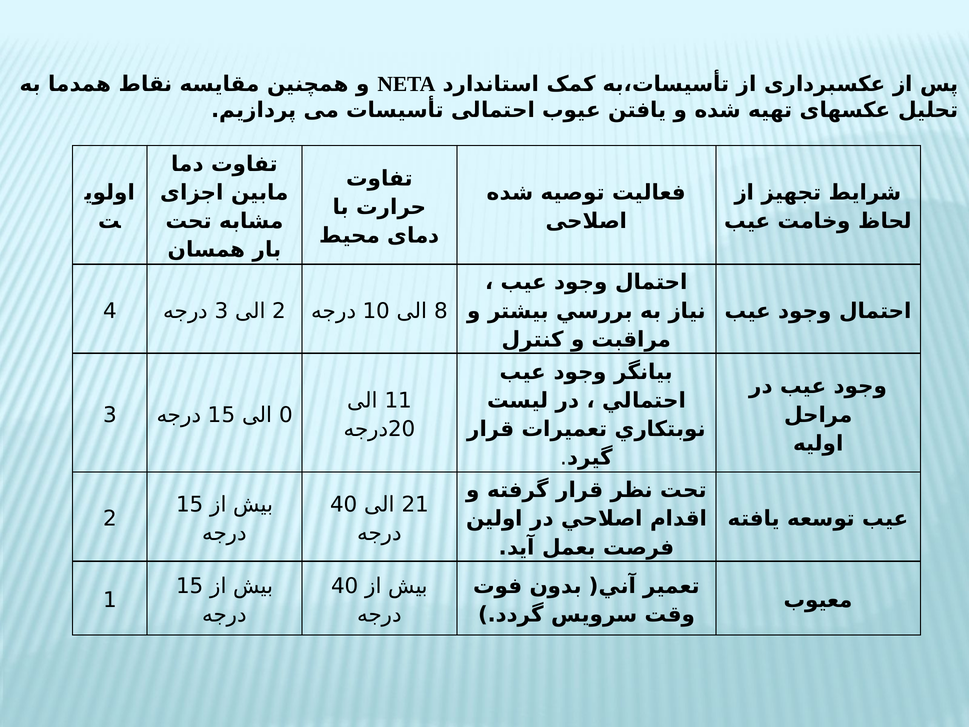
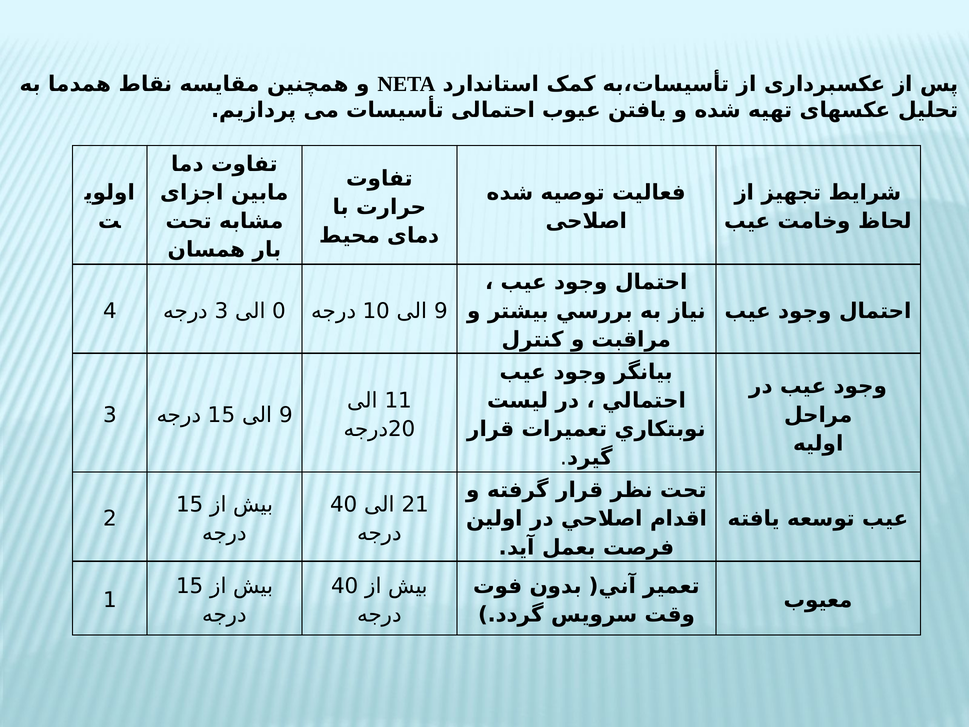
4 2: 2 -> 0 (279, 311)
8: 8 -> 9 (441, 311)
3 0: 0 -> 9 (286, 415)
